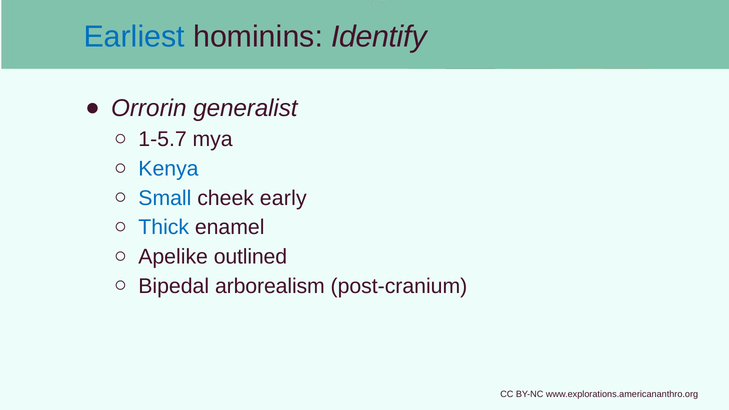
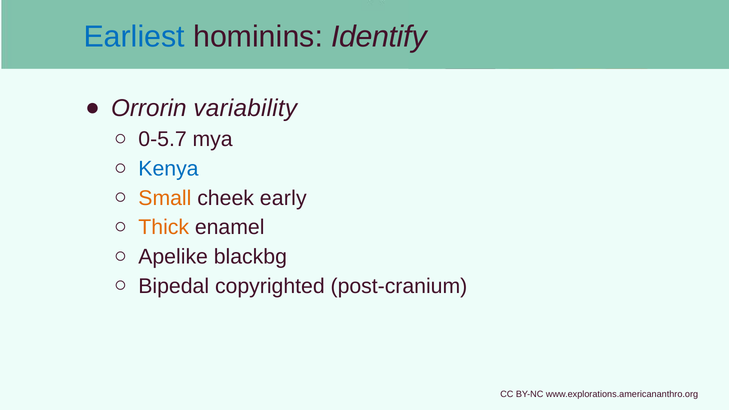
generalist: generalist -> variability (245, 108)
1-5.7: 1-5.7 -> 0-5.7 (163, 139)
Small colour: blue -> orange (165, 198)
Thick colour: blue -> orange (164, 227)
outlined: outlined -> blackbg (250, 257)
arborealism: arborealism -> copyrighted (270, 286)
